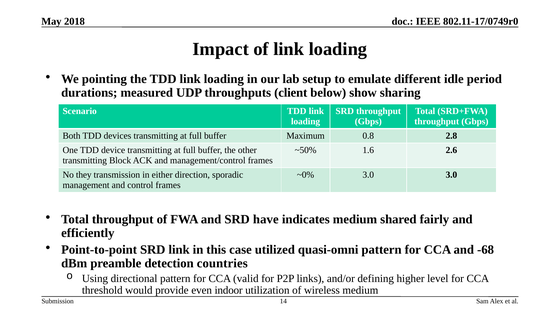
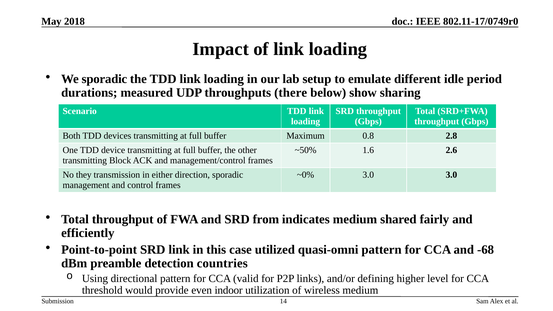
We pointing: pointing -> sporadic (104, 79)
client: client -> there (291, 93)
have: have -> from (266, 219)
